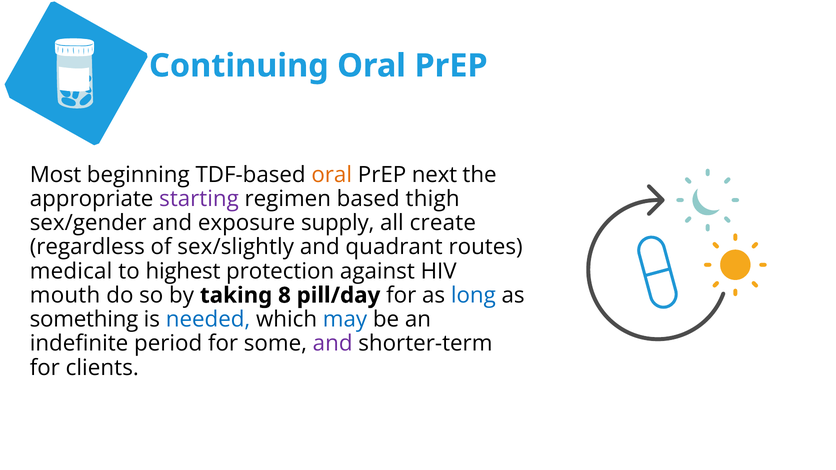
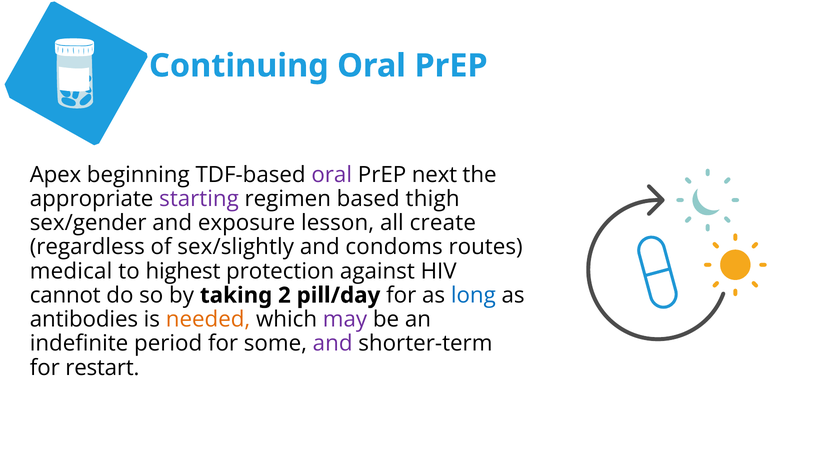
Most: Most -> Apex (56, 175)
oral colour: orange -> purple (332, 175)
supply: supply -> lesson (338, 223)
quadrant: quadrant -> condoms (394, 247)
mouth: mouth -> cannot (65, 296)
8: 8 -> 2 (284, 296)
something: something -> antibodies (84, 320)
needed colour: blue -> orange (208, 320)
may colour: blue -> purple (345, 320)
clients: clients -> restart (102, 368)
